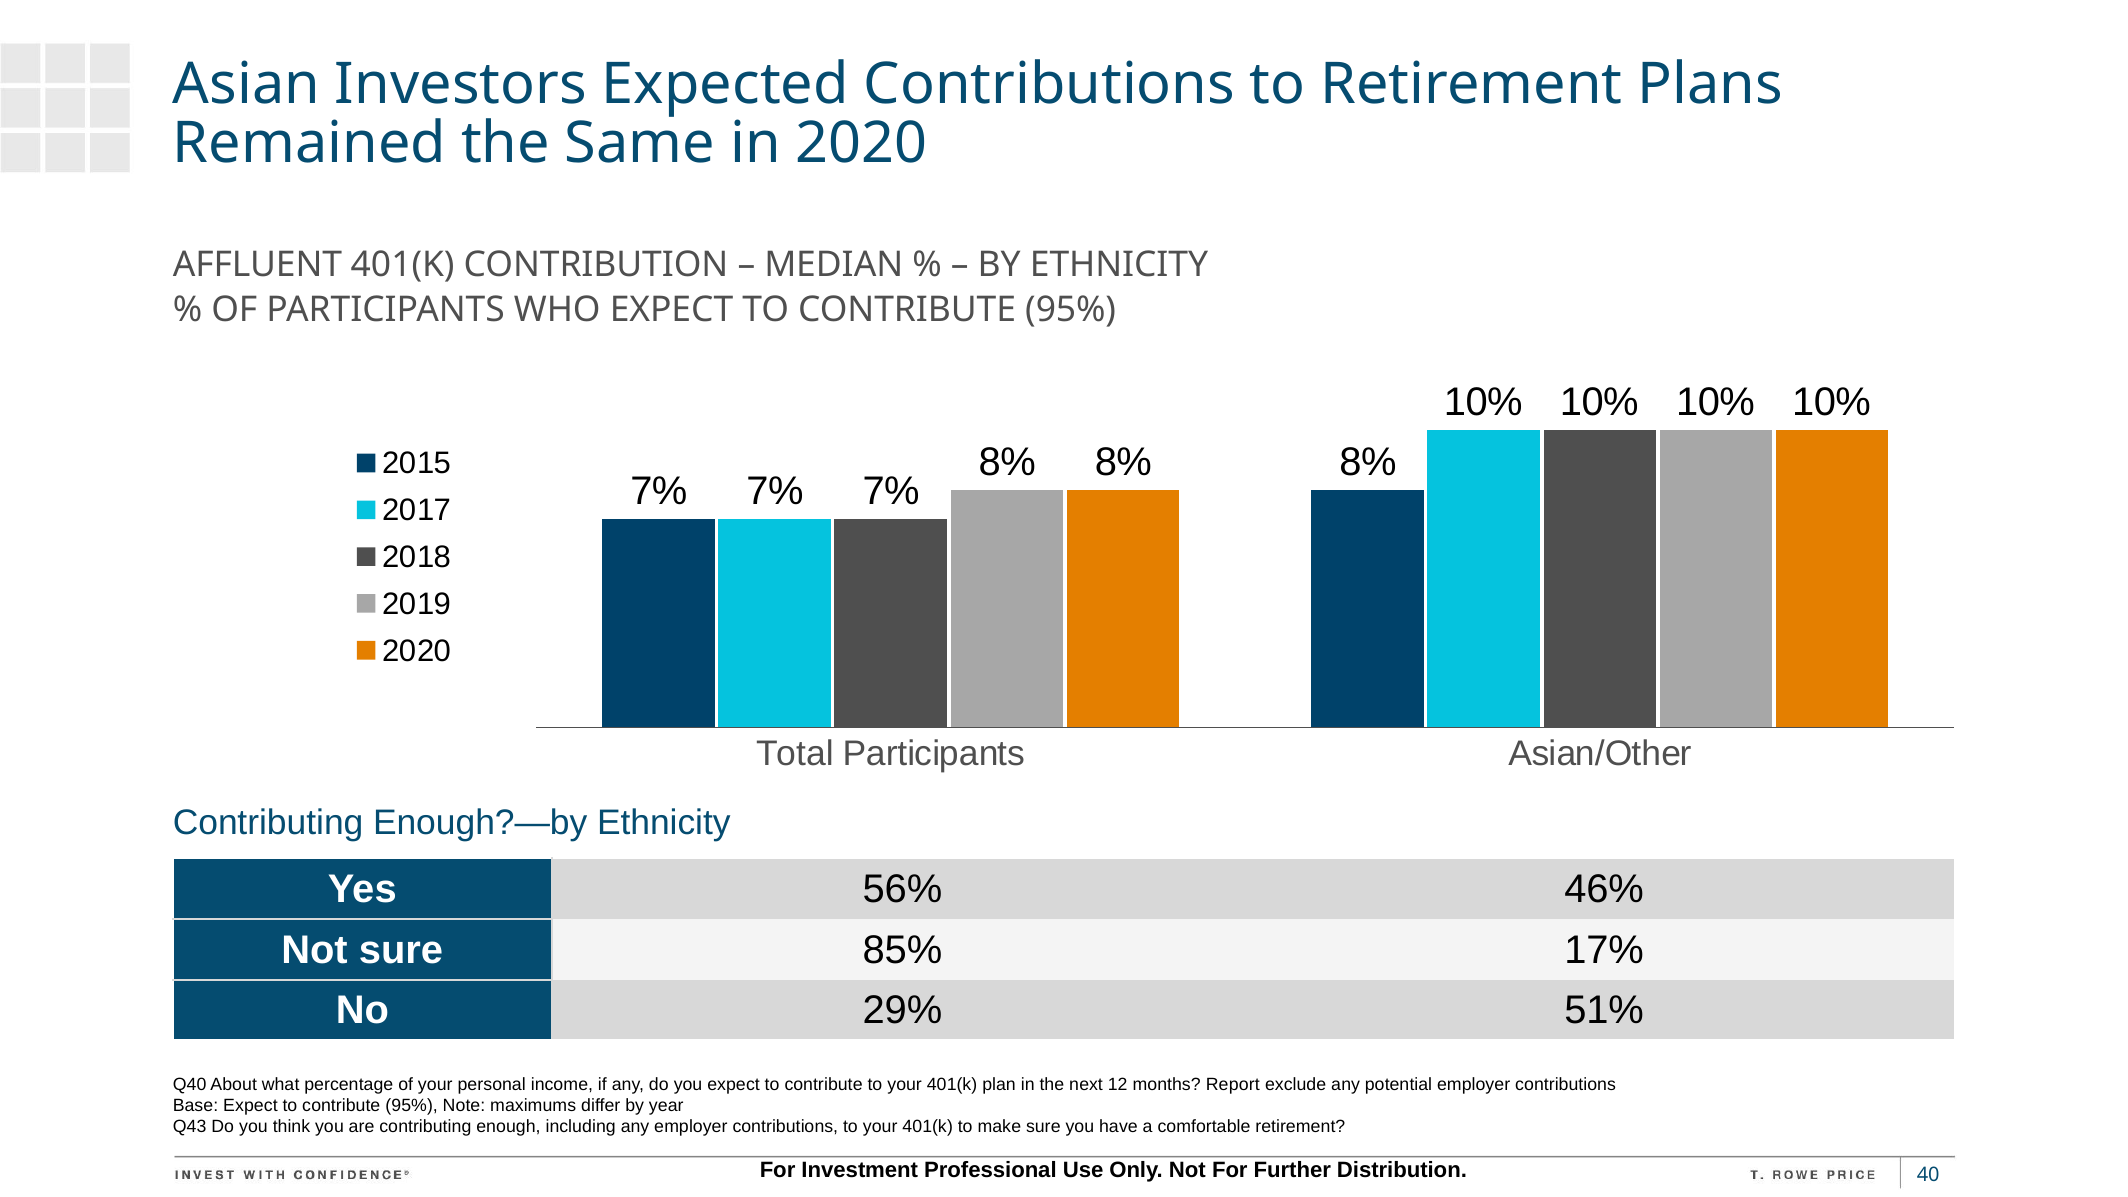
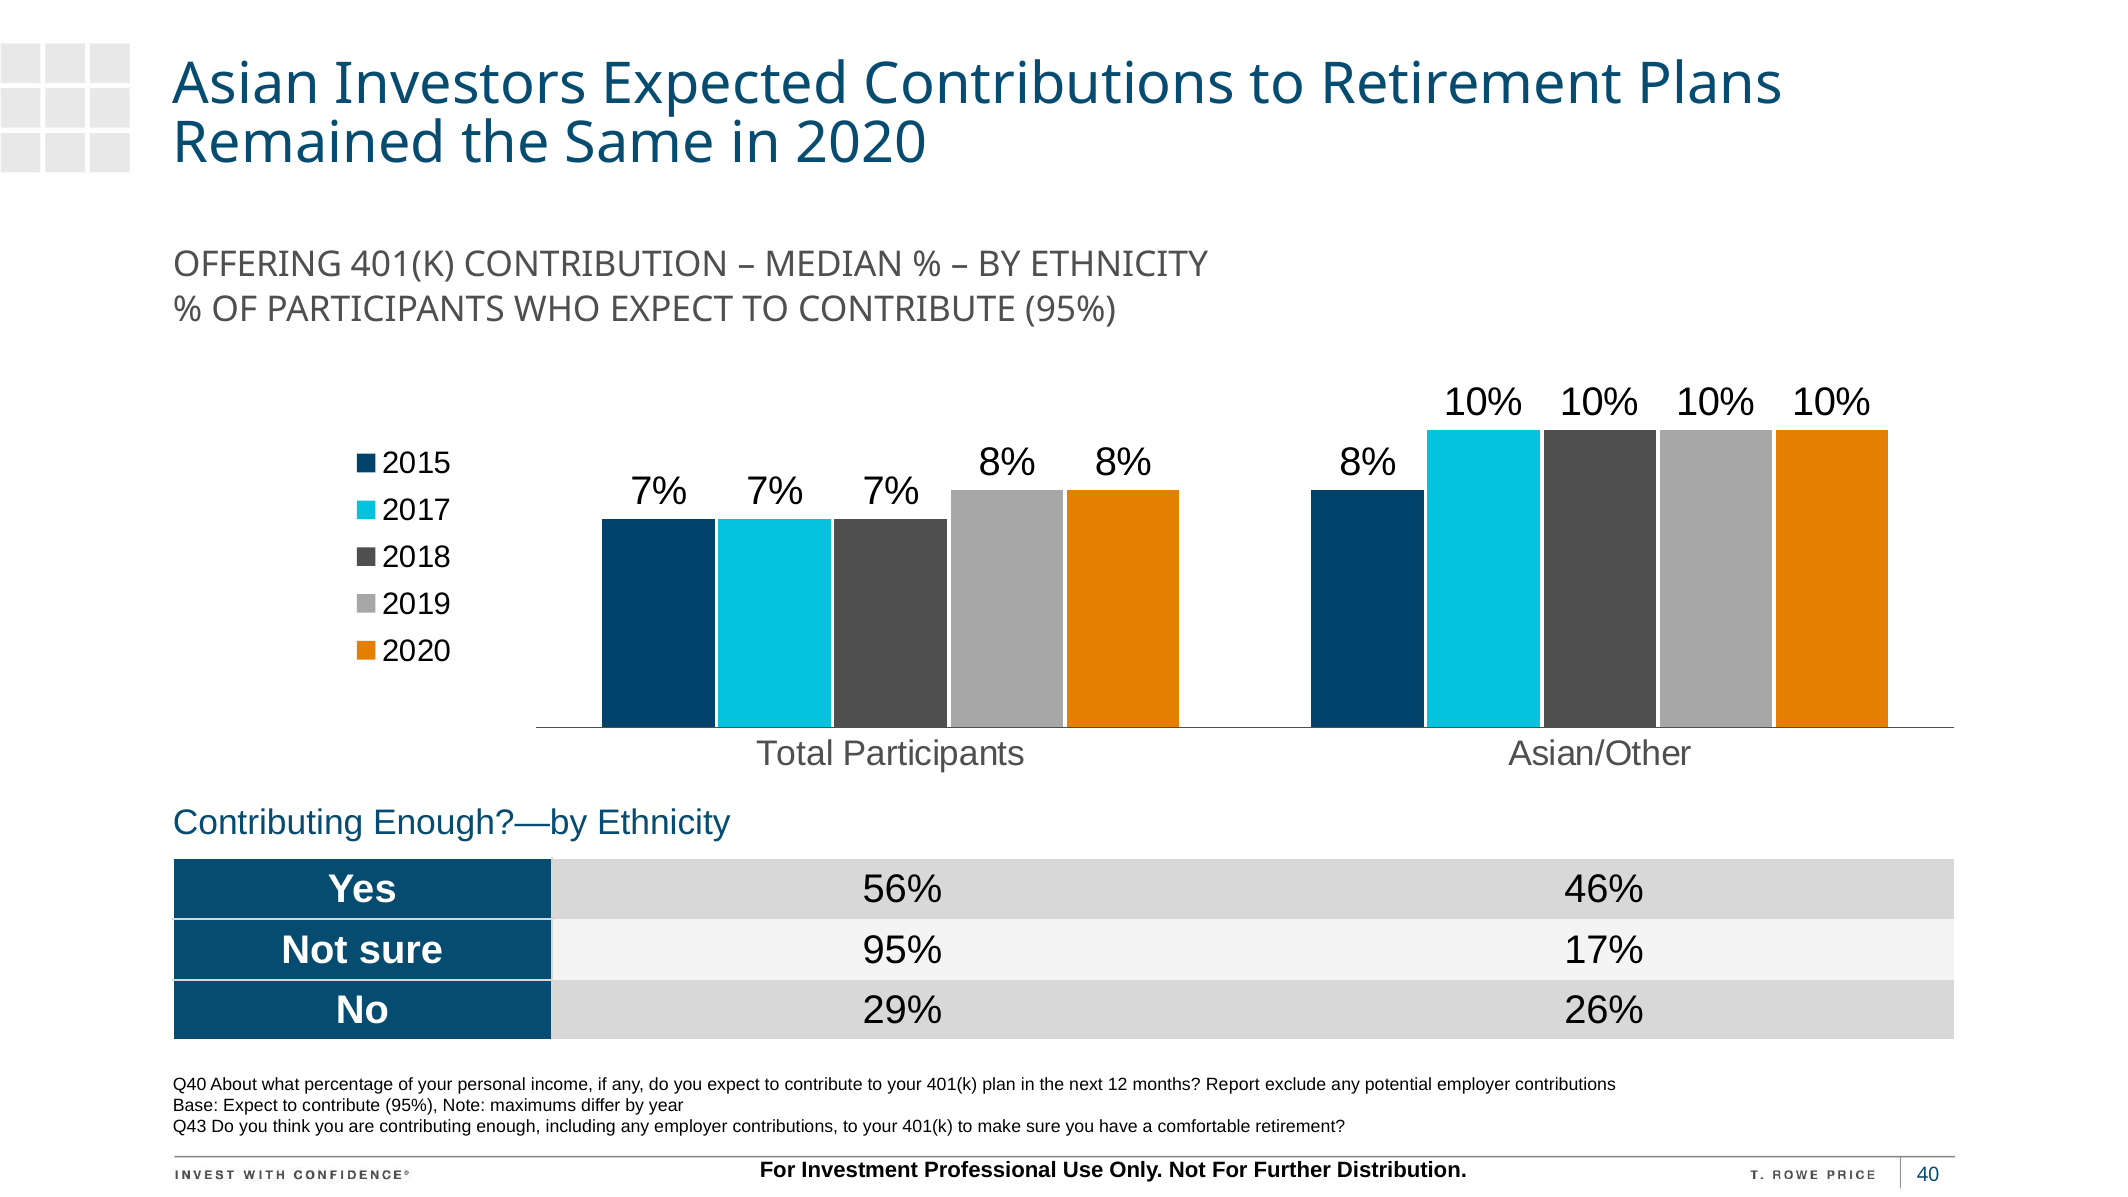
AFFLUENT: AFFLUENT -> OFFERING (257, 265)
sure 85%: 85% -> 95% (902, 950)
51%: 51% -> 26% (1604, 1011)
